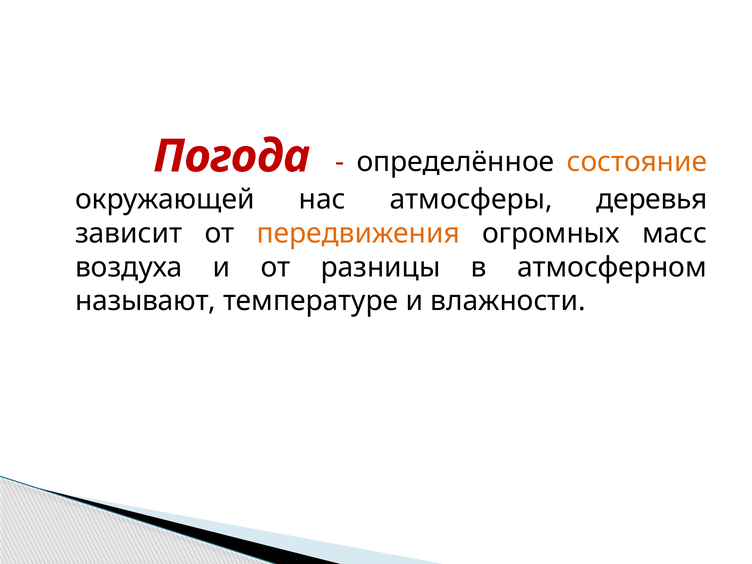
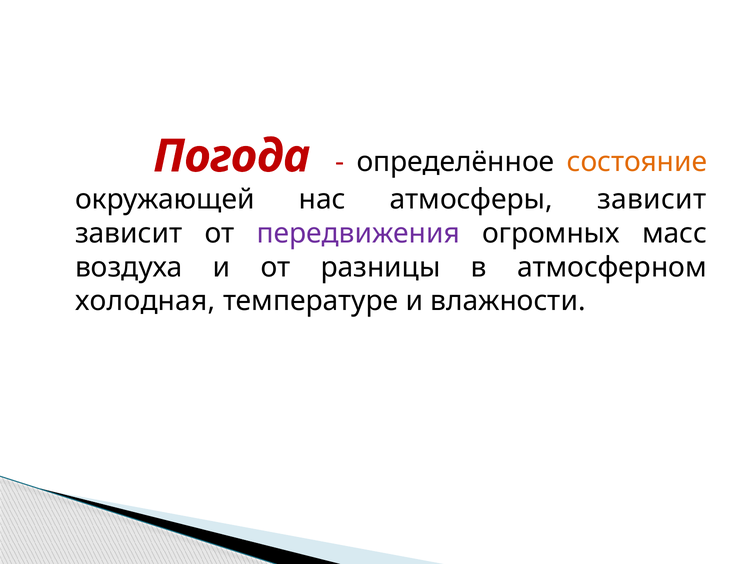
атмосферы деревья: деревья -> зависит (652, 200)
передвижения colour: orange -> purple (358, 233)
называют: называют -> холодная (145, 301)
